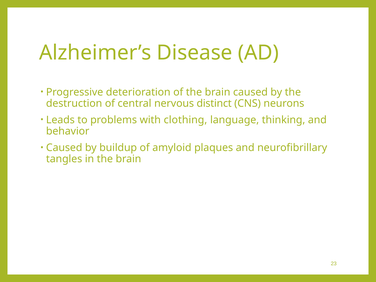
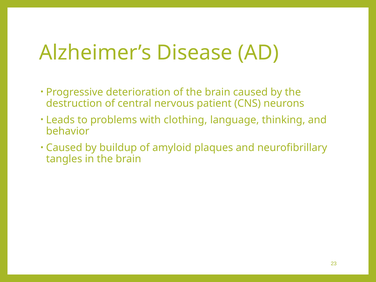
distinct: distinct -> patient (214, 103)
